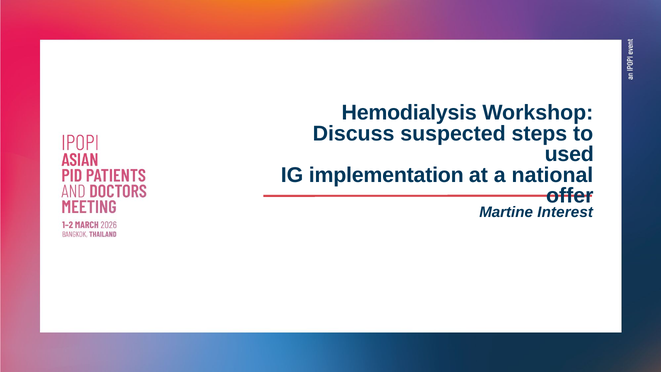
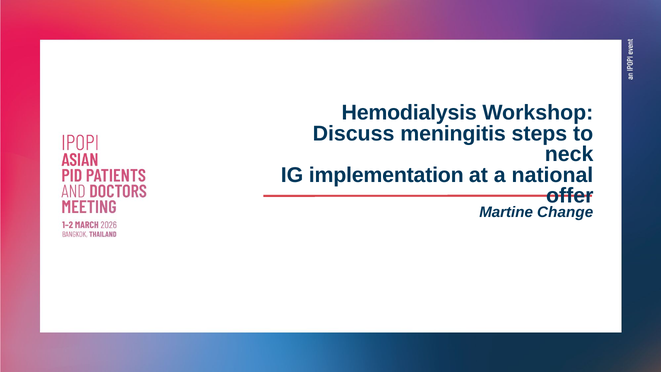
suspected: suspected -> meningitis (453, 133)
used: used -> neck (569, 154)
Interest: Interest -> Change (565, 212)
